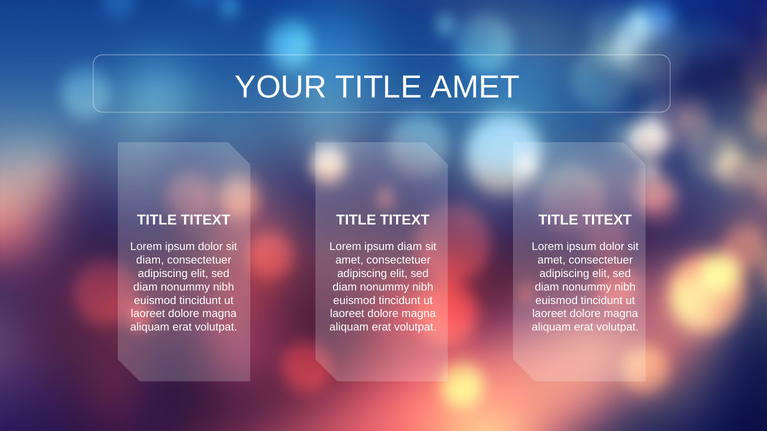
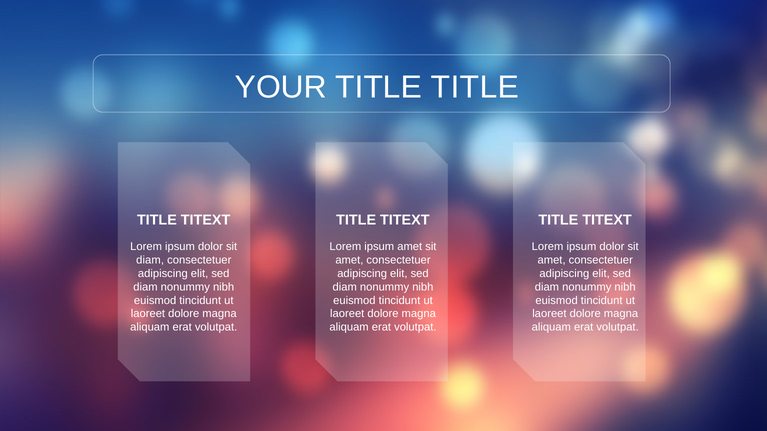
YOUR TITLE AMET: AMET -> TITLE (475, 87)
ipsum diam: diam -> amet (410, 247)
